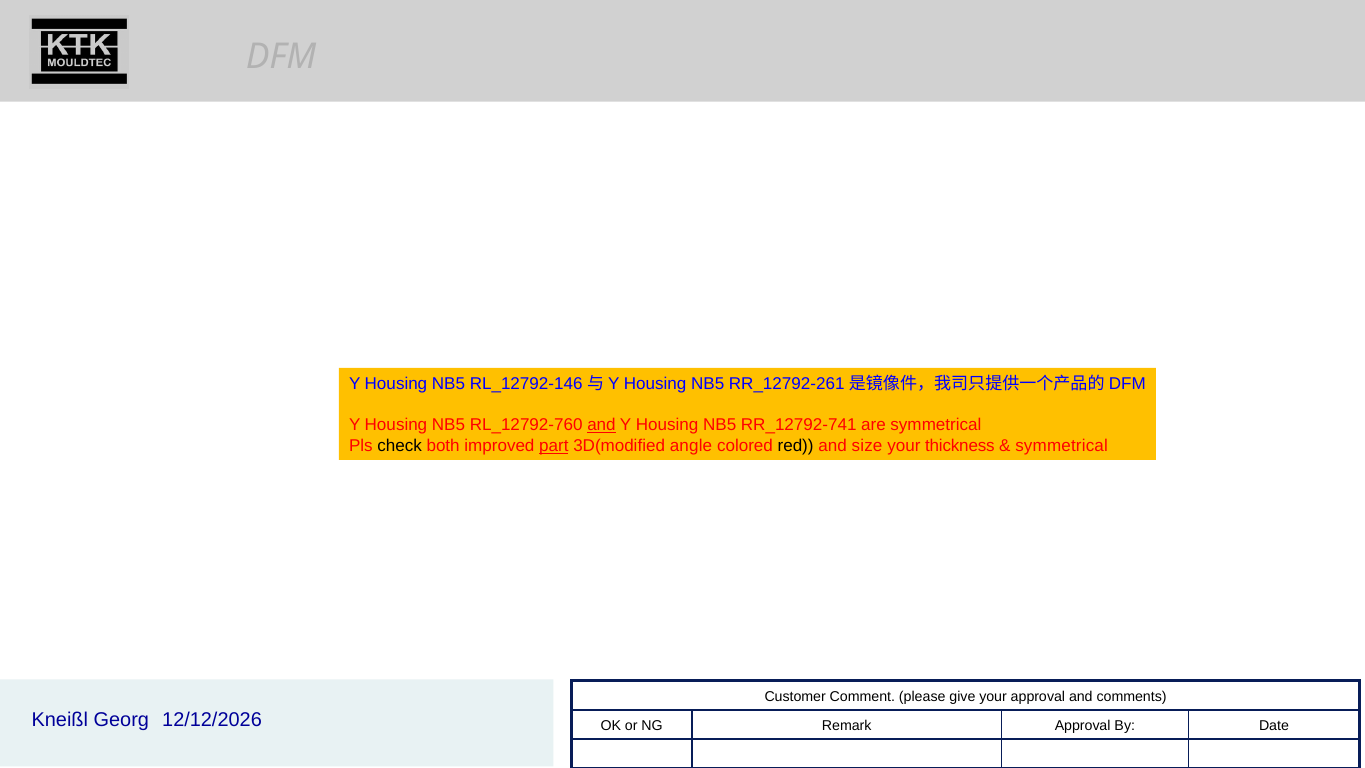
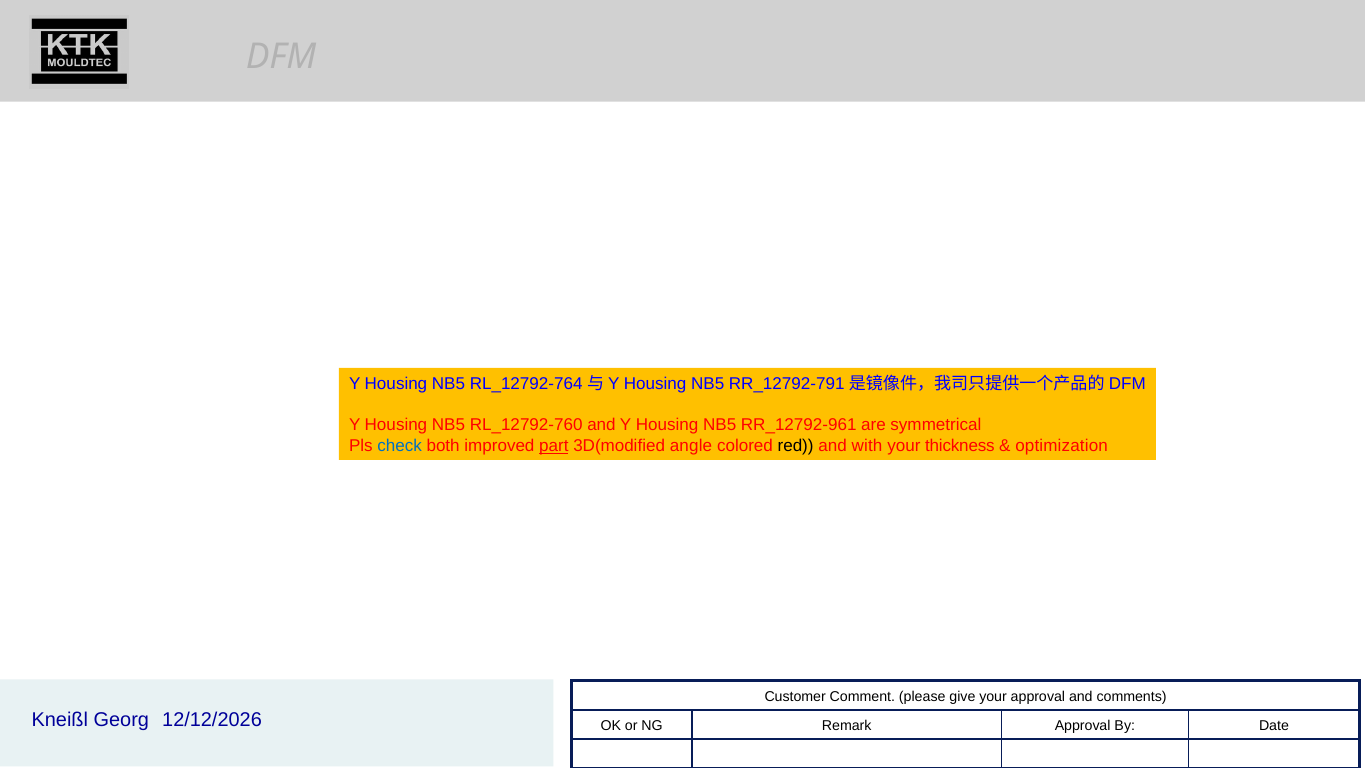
RL_12792-146: RL_12792-146 -> RL_12792-764 (526, 384)
RR_12792-261: RR_12792-261 -> RR_12792-791 (787, 384)
and underline: present -> none (601, 425)
RR_12792-741: RR_12792-741 -> RR_12792-961 (799, 425)
check colour: black -> blue (400, 446)
size: size -> with (867, 446)
symmetrical: symmetrical -> optimization (1062, 446)
